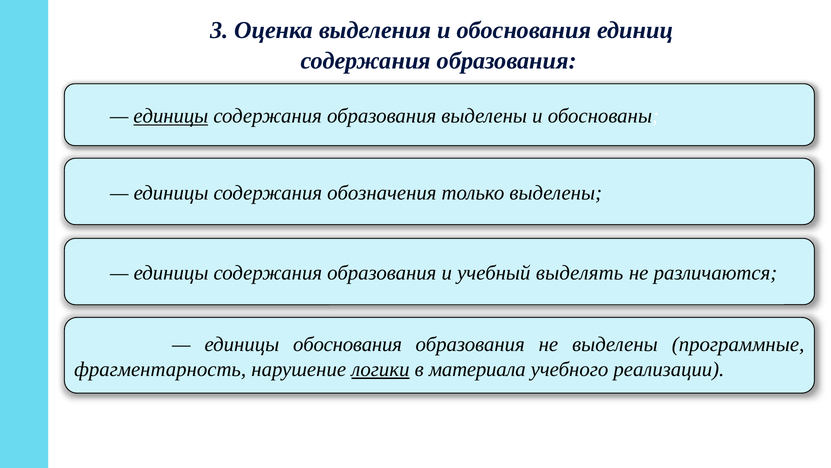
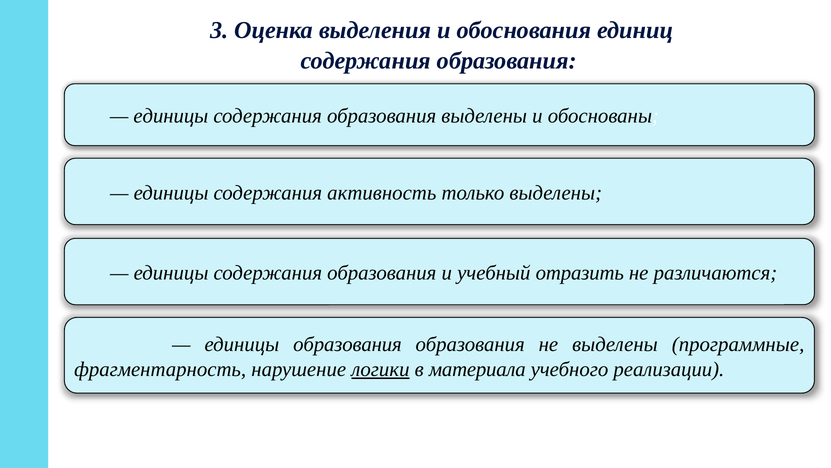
единицы underline: present -> none (171, 116)
обозначения: обозначения -> активность (382, 193)
выделять: выделять -> отразить (580, 273)
единицы обоснования: обоснования -> образования (347, 344)
